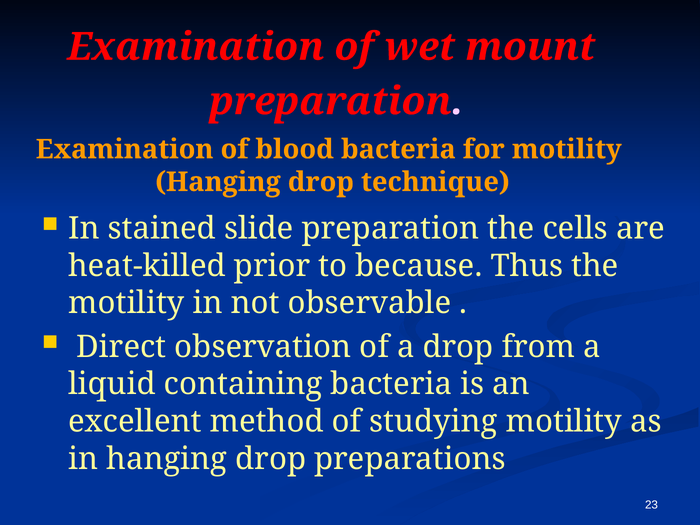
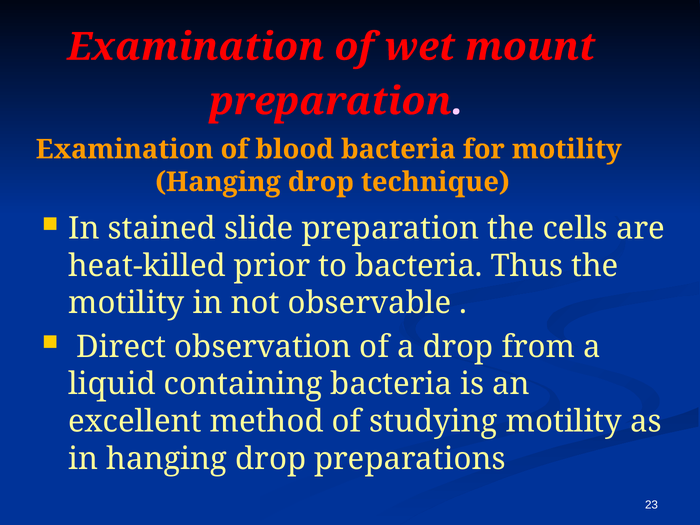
to because: because -> bacteria (419, 266)
